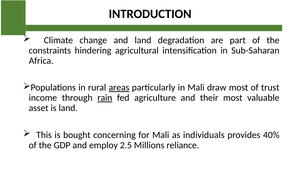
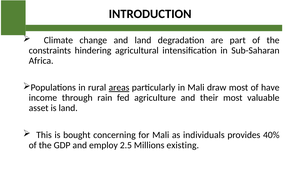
trust: trust -> have (270, 87)
rain underline: present -> none (105, 97)
reliance: reliance -> existing (183, 145)
